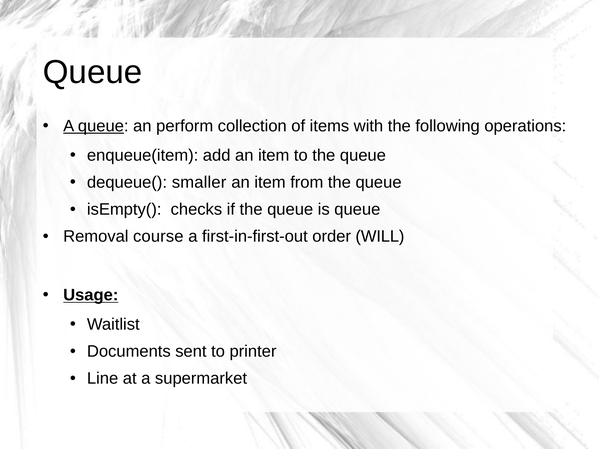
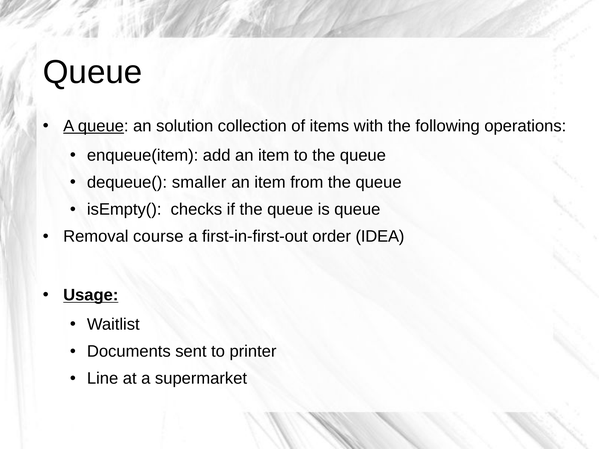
perform: perform -> solution (185, 126)
WILL: WILL -> IDEA (380, 237)
